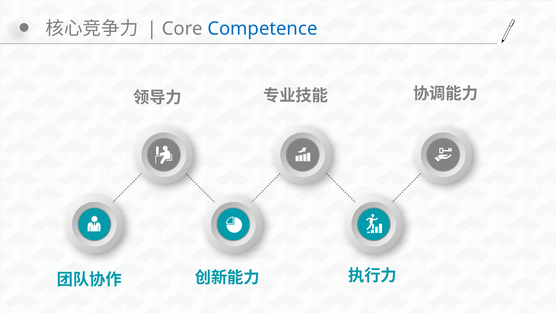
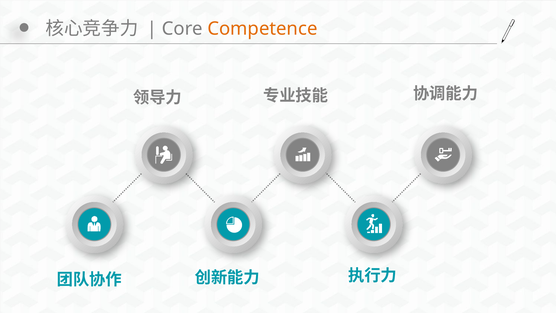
Competence colour: blue -> orange (262, 29)
